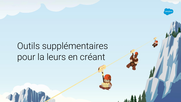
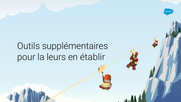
créant: créant -> établir (93, 57)
